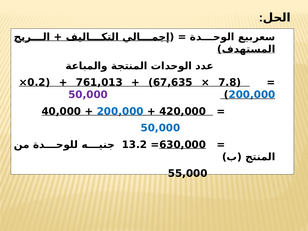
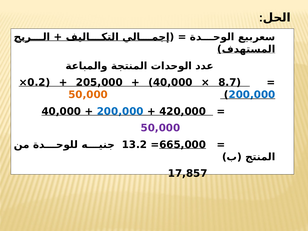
761,013: 761,013 -> 205,000 (99, 83)
67,635: 67,635 -> 40,000 (173, 83)
7.8: 7.8 -> 8.7 (227, 83)
50,000 colour: purple -> orange (88, 95)
50,000 colour: blue -> purple (160, 128)
630,000: 630,000 -> 665,000 (183, 145)
55,000: 55,000 -> 17,857 (188, 174)
